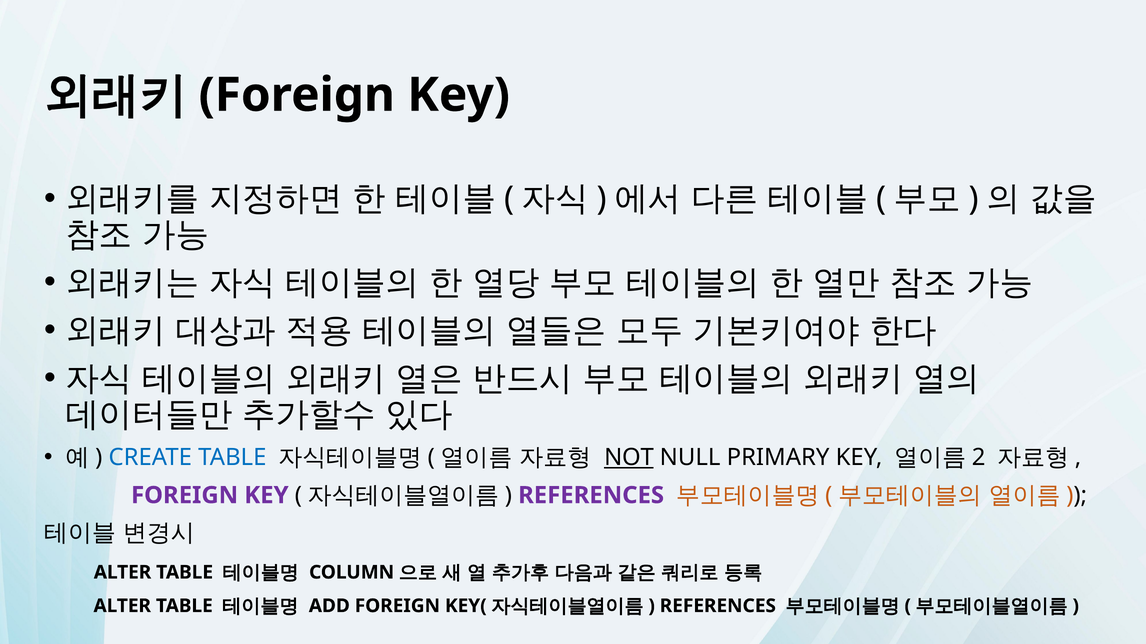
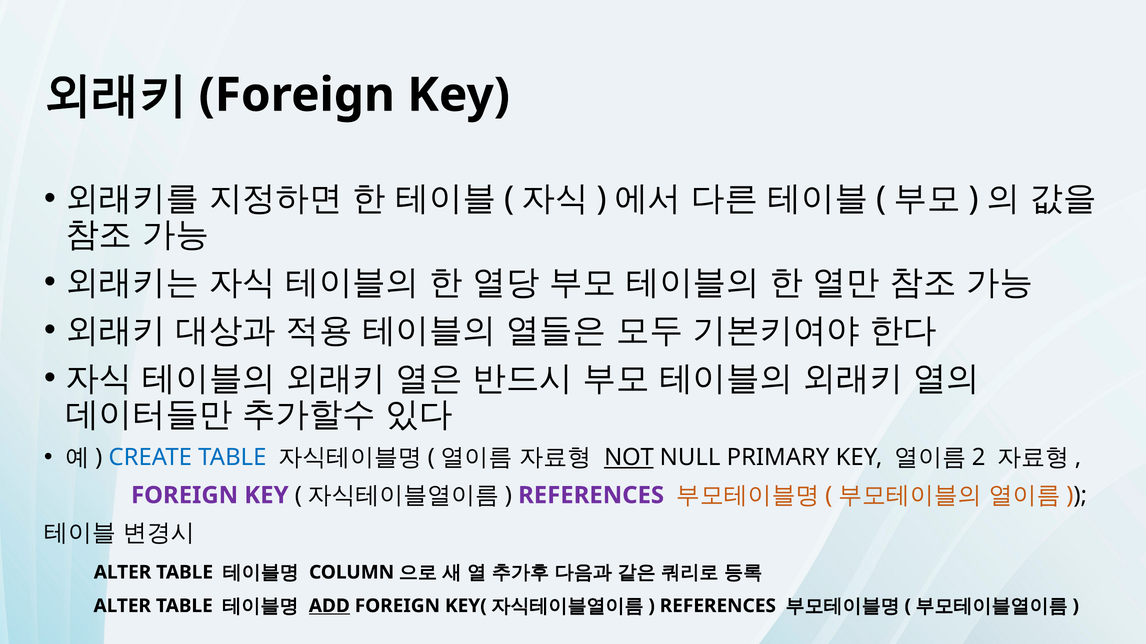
ADD underline: none -> present (329, 606)
